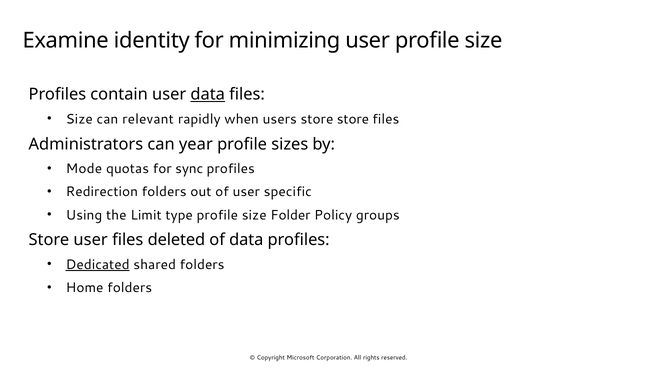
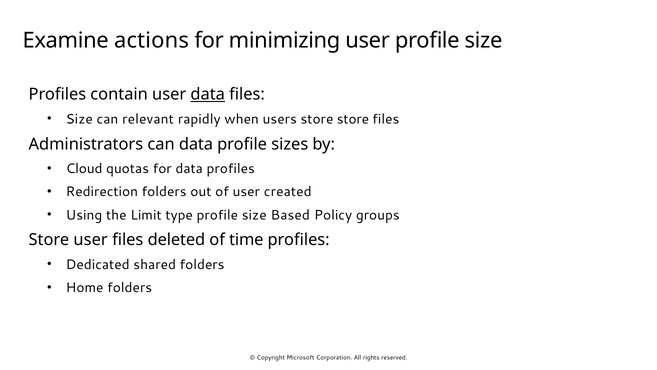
identity: identity -> actions (151, 40)
can year: year -> data (196, 144)
Mode: Mode -> Cloud (84, 169)
for sync: sync -> data (189, 169)
specific: specific -> created (288, 192)
Folder: Folder -> Based (290, 215)
of data: data -> time (246, 240)
Dedicated underline: present -> none (98, 264)
